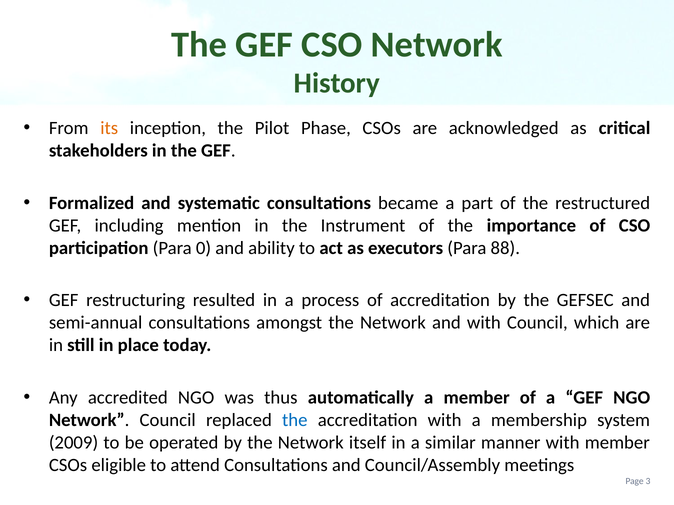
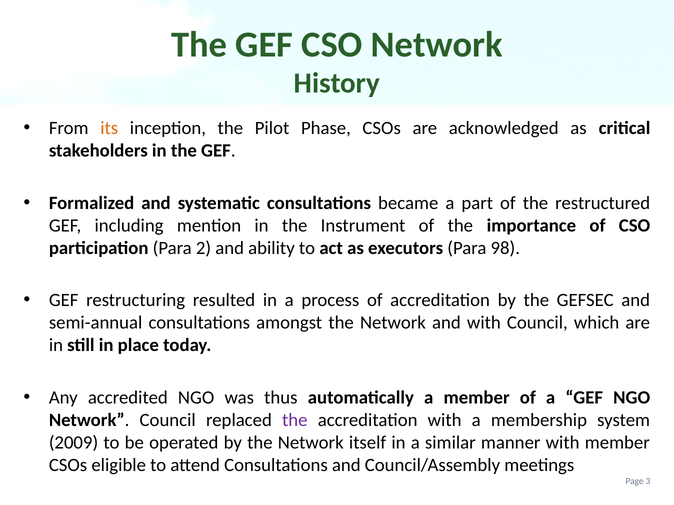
0: 0 -> 2 (204, 248)
88: 88 -> 98 (505, 248)
the colour: blue -> purple (295, 420)
